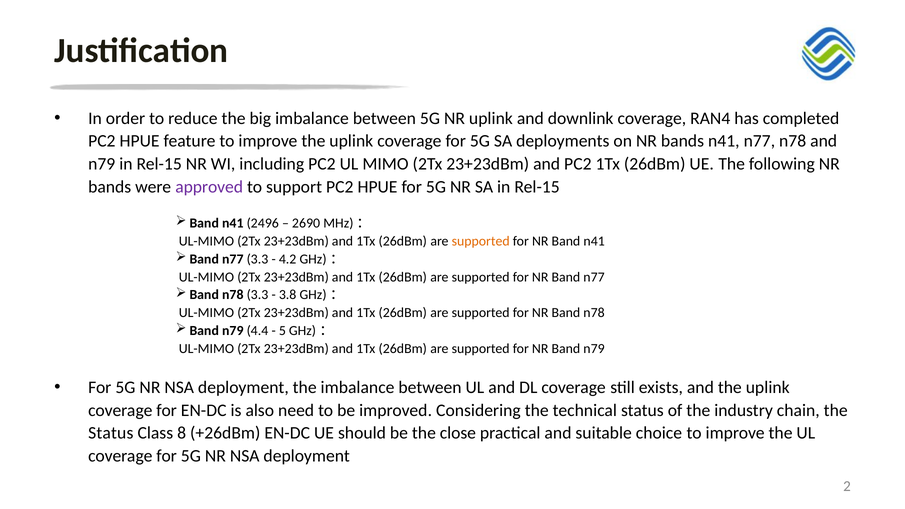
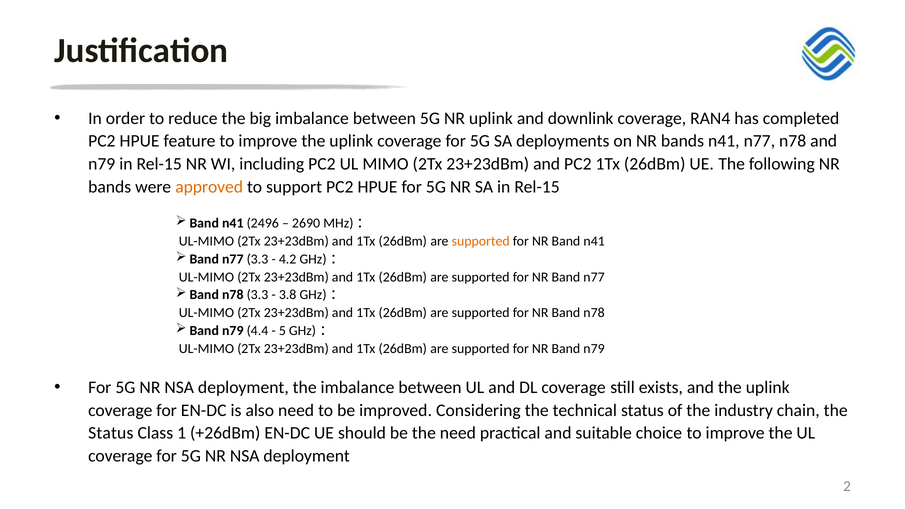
approved colour: purple -> orange (209, 187)
8: 8 -> 1 (182, 433)
the close: close -> need (458, 433)
